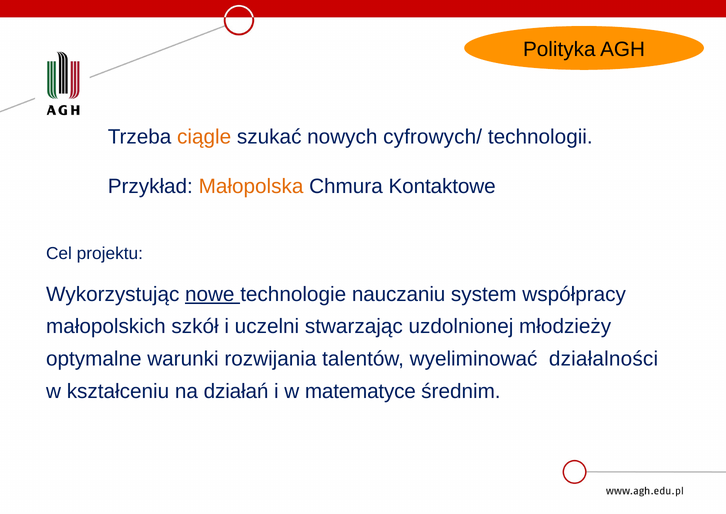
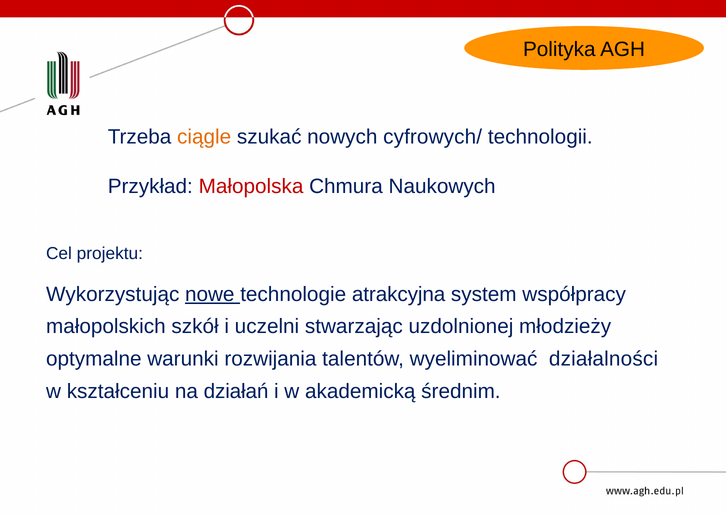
Małopolska colour: orange -> red (251, 186)
Kontaktowe: Kontaktowe -> Naukowych (442, 186)
nauczaniu: nauczaniu -> atrakcyjna (399, 294)
matematyce: matematyce -> akademicką (360, 391)
